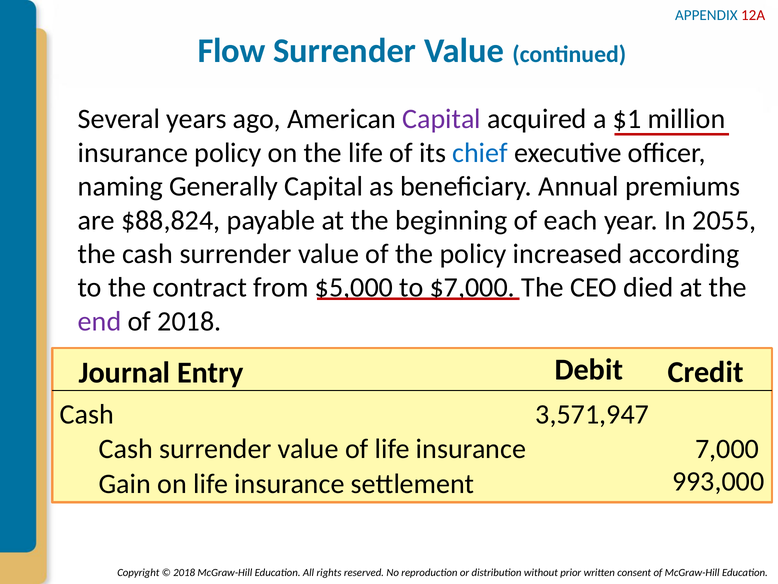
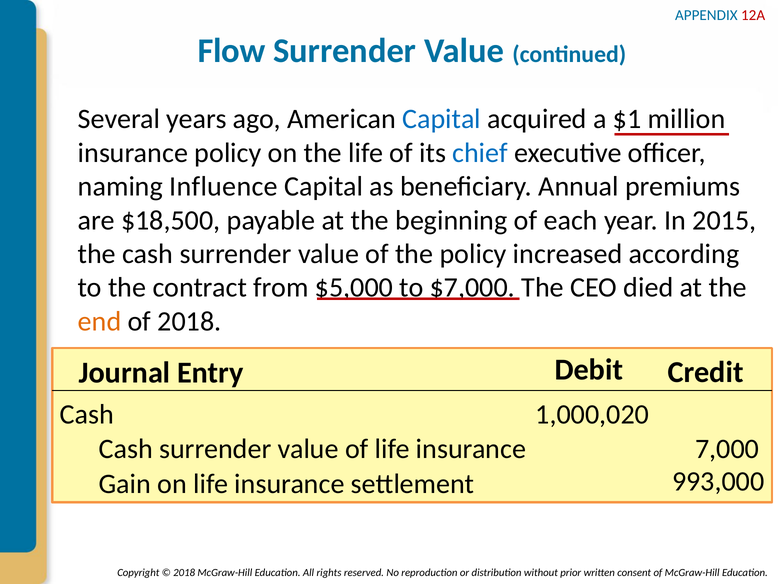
Capital colour: purple -> blue (442, 119)
Generally: Generally -> Influence (224, 186)
$88,824: $88,824 -> $18,500 (171, 220)
2055: 2055 -> 2015 (724, 220)
end colour: purple -> orange (100, 321)
3,571,947: 3,571,947 -> 1,000,020 (592, 414)
